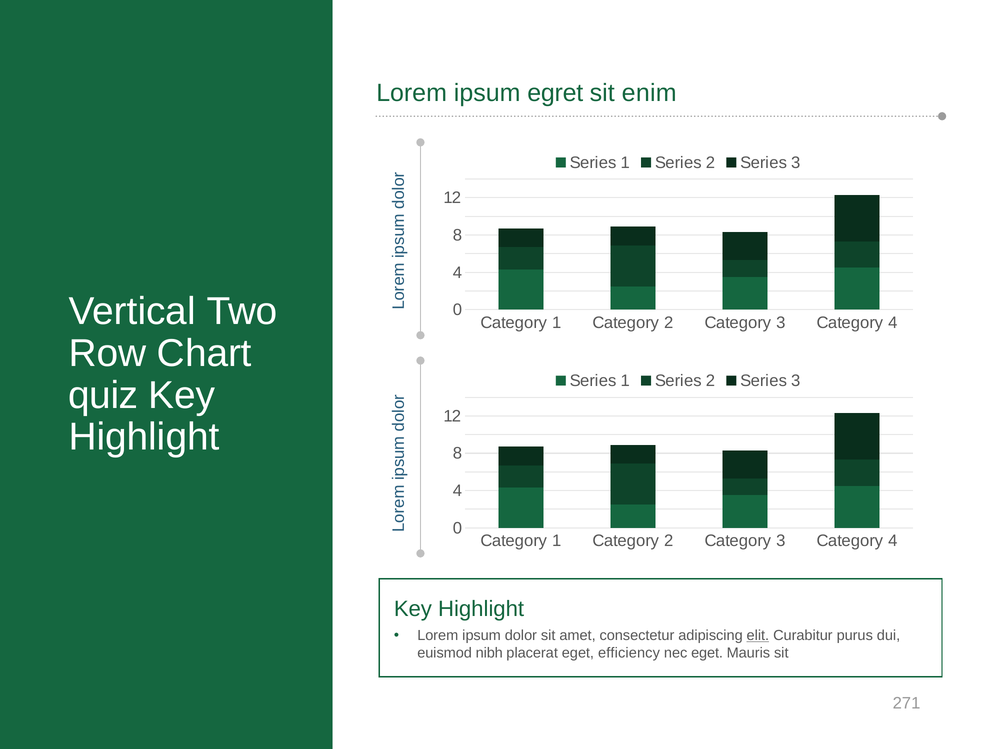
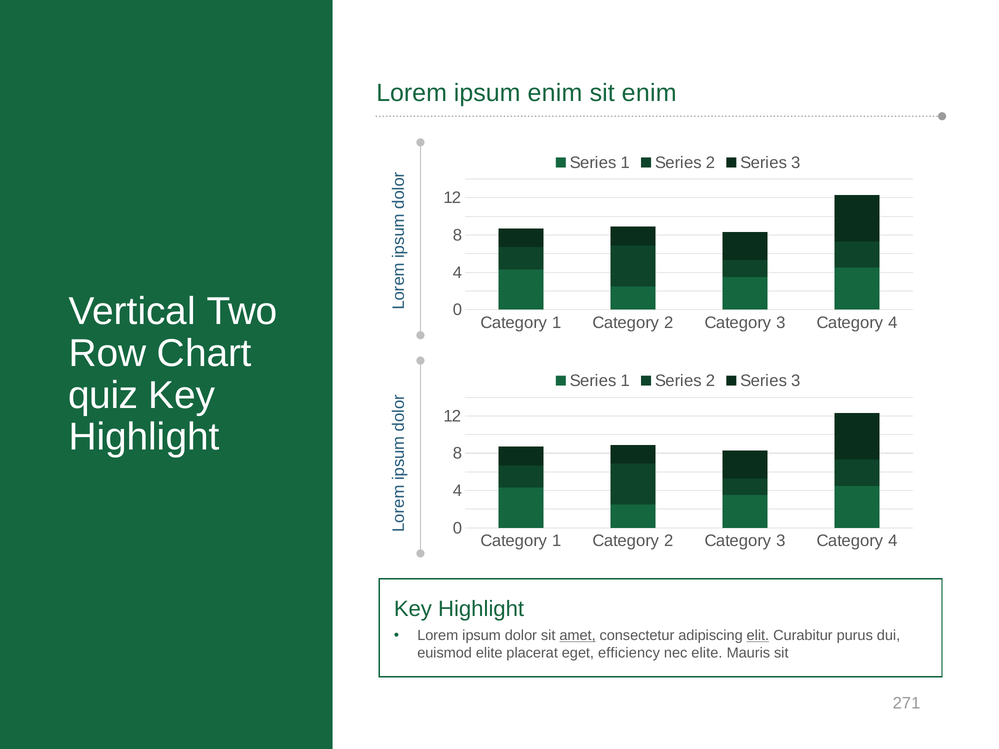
ipsum egret: egret -> enim (555, 93)
amet underline: none -> present (578, 636)
euismod nibh: nibh -> elite (489, 653)
nec eget: eget -> elite (707, 653)
